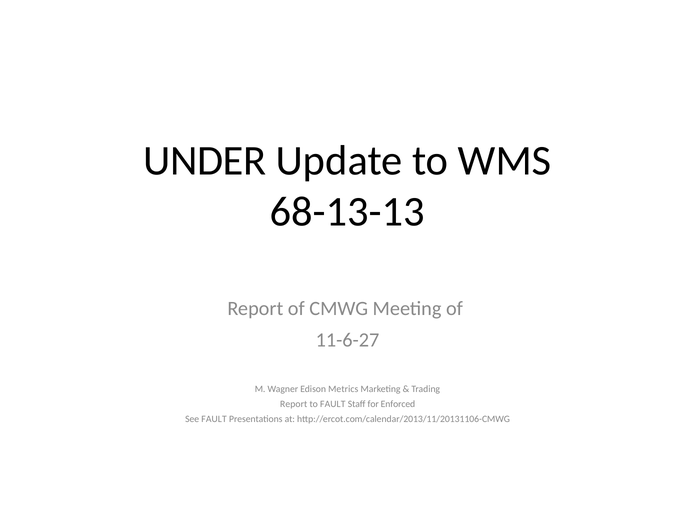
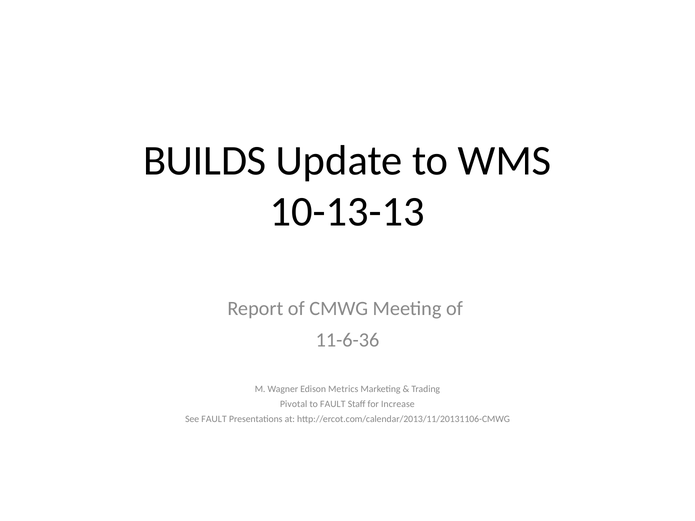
UNDER: UNDER -> BUILDS (205, 161)
68-13-13: 68-13-13 -> 10-13-13 (347, 212)
11-6-27: 11-6-27 -> 11-6-36 (347, 340)
Report: Report -> Pivotal (294, 404)
Enforced: Enforced -> Increase (398, 404)
